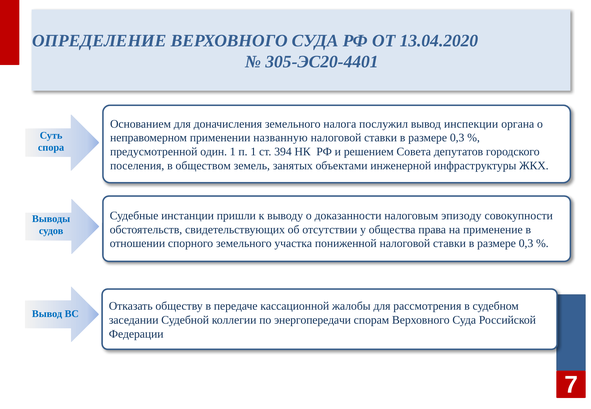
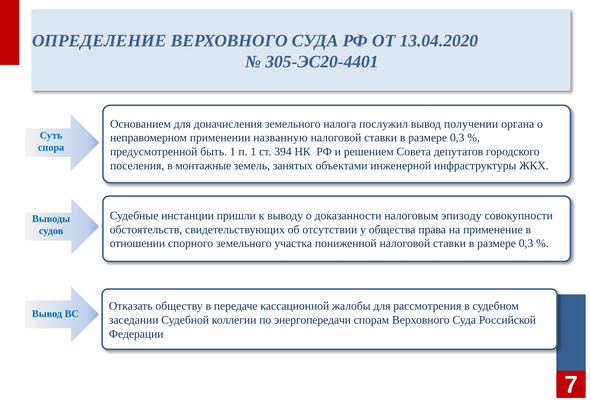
инспекции: инспекции -> получении (471, 124)
один: один -> быть (214, 152)
обществом: обществом -> монтажные (203, 166)
